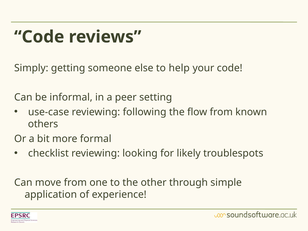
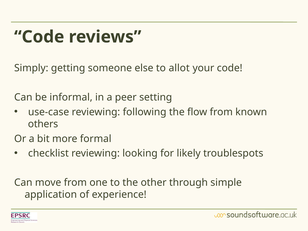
help: help -> allot (179, 68)
